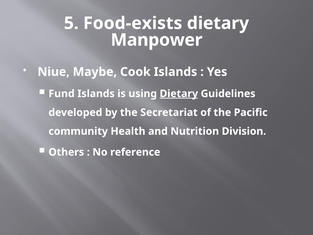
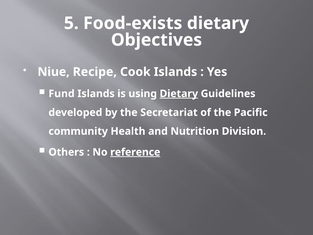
Manpower: Manpower -> Objectives (156, 40)
Maybe: Maybe -> Recipe (95, 72)
reference underline: none -> present (135, 152)
